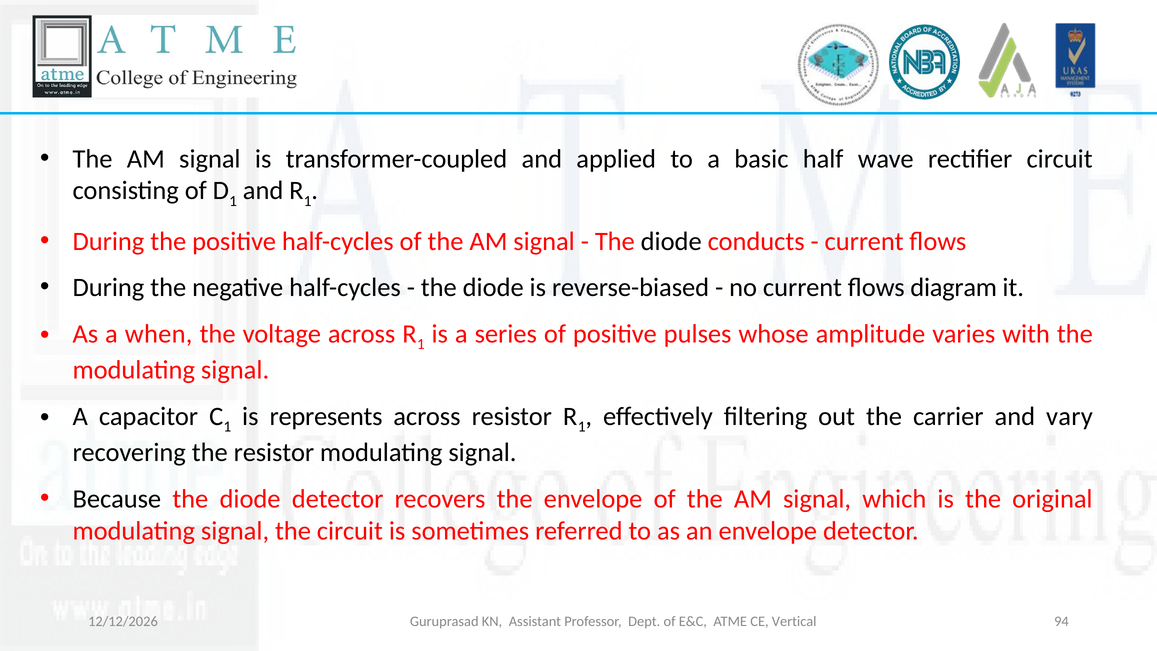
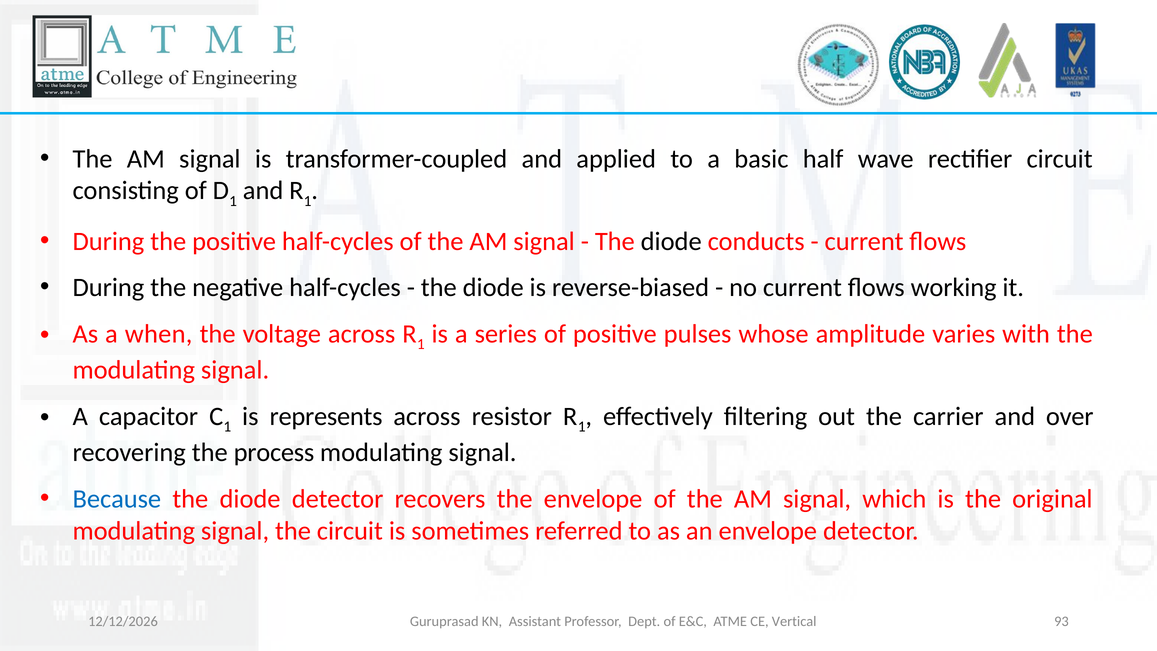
diagram: diagram -> working (954, 288)
vary: vary -> over (1070, 416)
the resistor: resistor -> process (274, 453)
Because colour: black -> blue (117, 499)
94: 94 -> 93 (1061, 621)
